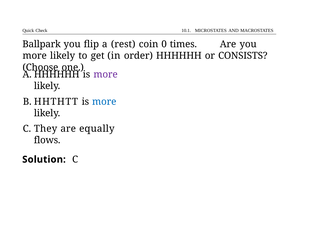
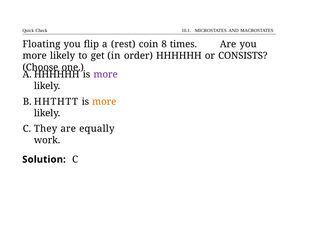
Ballpark: Ballpark -> Floating (41, 44)
0: 0 -> 8 (164, 44)
more colour: blue -> orange (104, 101)
flows: flows -> work (47, 140)
